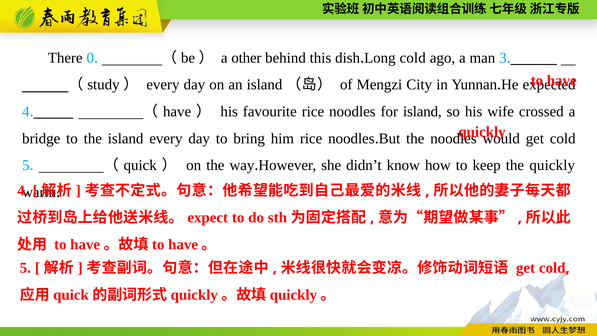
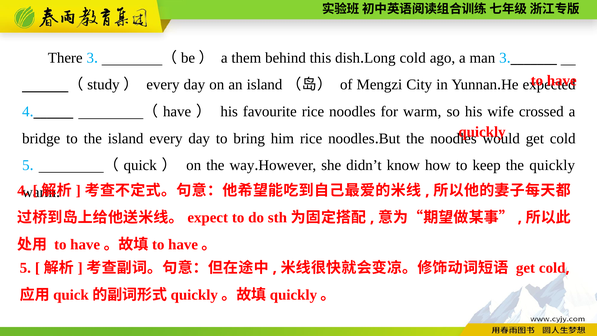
There 0: 0 -> 3 (90, 58)
other: other -> them (246, 58)
for island: island -> warm (422, 111)
